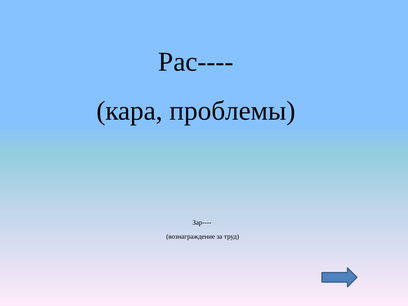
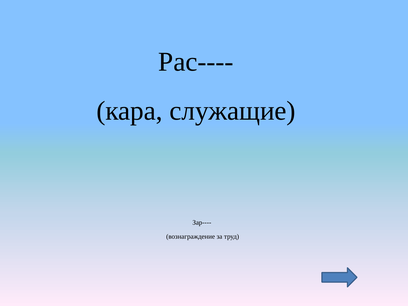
проблемы: проблемы -> служащие (233, 111)
